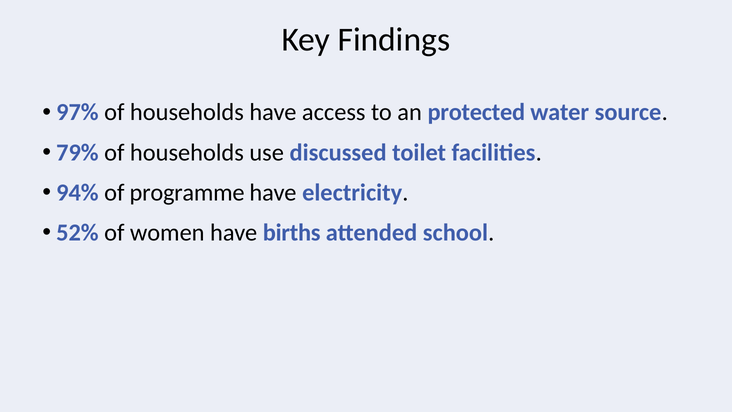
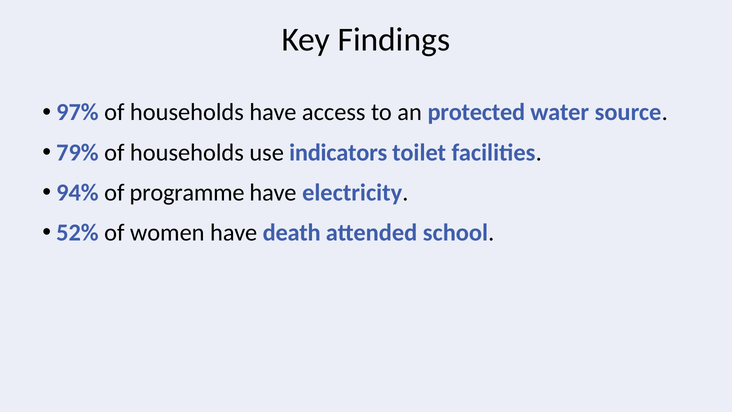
discussed: discussed -> indicators (338, 152)
births: births -> death (292, 233)
